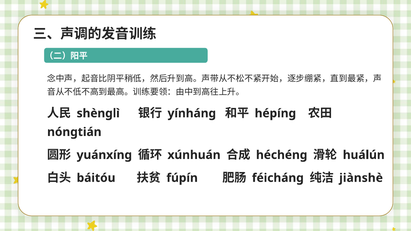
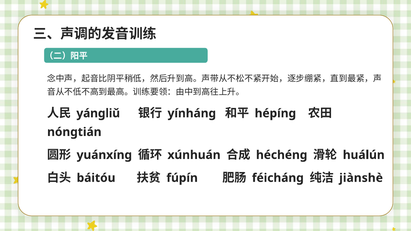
shènglì: shènglì -> yángliǔ (98, 113)
